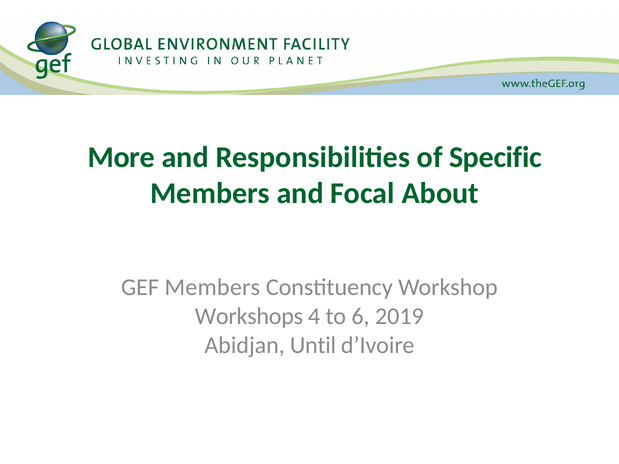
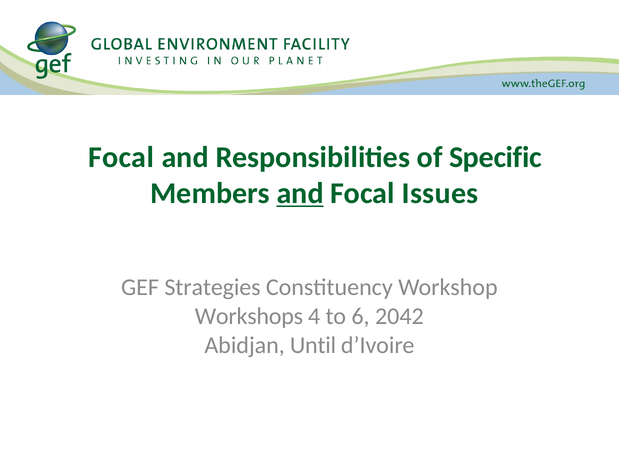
More: More -> Focal (121, 157)
and underline: none -> present (300, 193)
About: About -> Issues (440, 193)
GEF Members: Members -> Strategies (213, 287)
2019: 2019 -> 2042 (399, 316)
